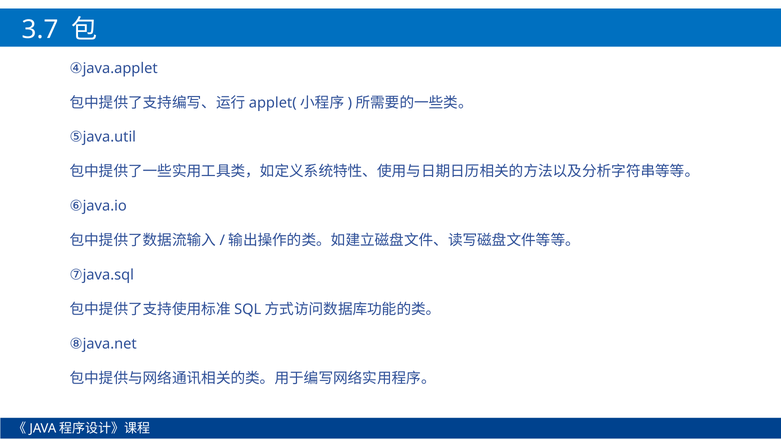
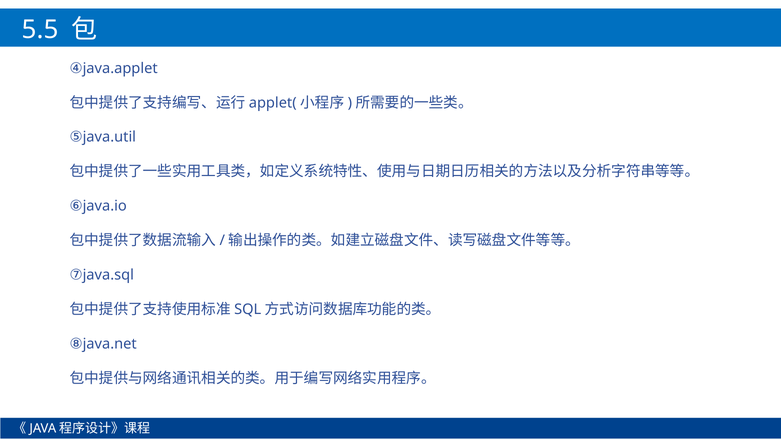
3.7: 3.7 -> 5.5 (40, 29)
